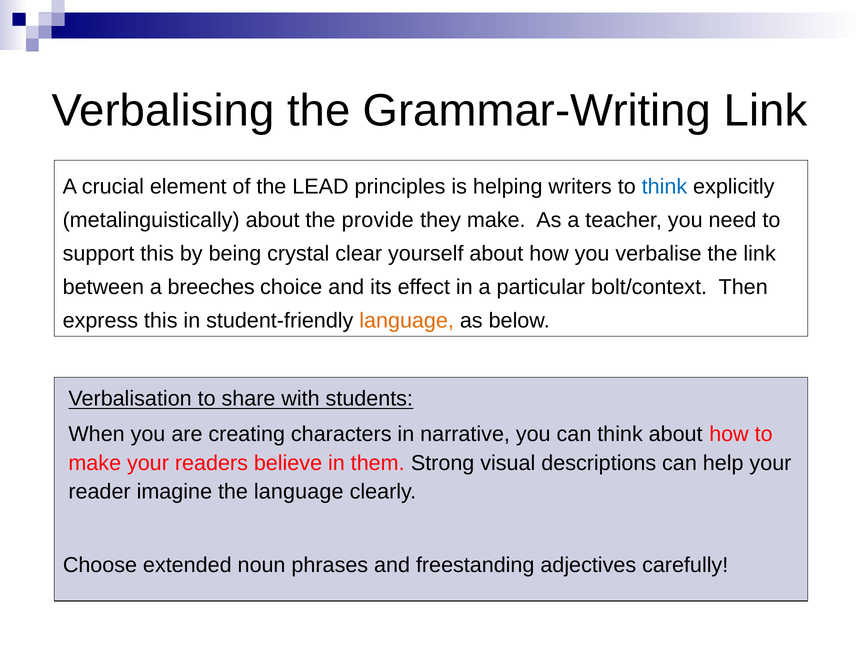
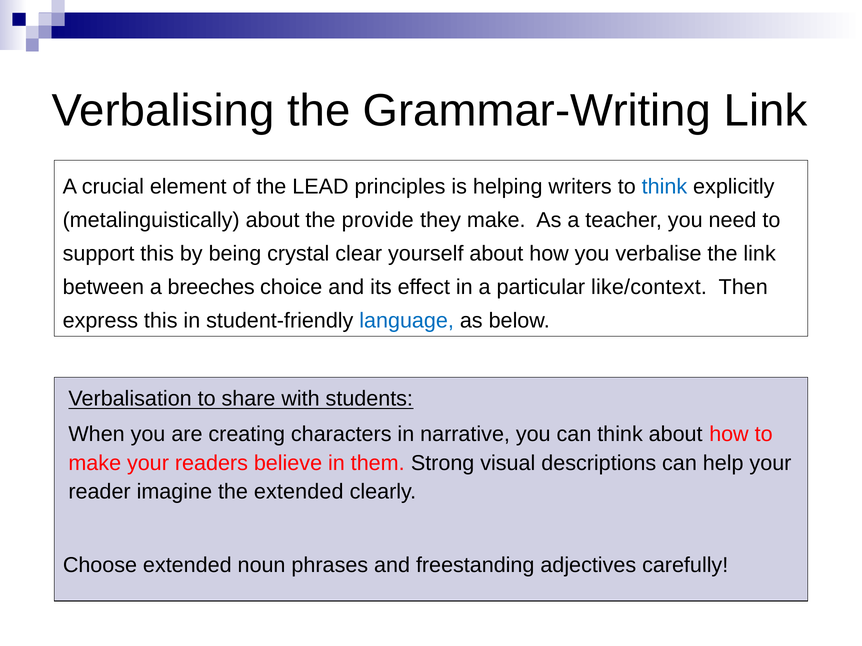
bolt/context: bolt/context -> like/context (649, 287)
language colour: orange -> blue (407, 321)
the language: language -> extended (299, 492)
